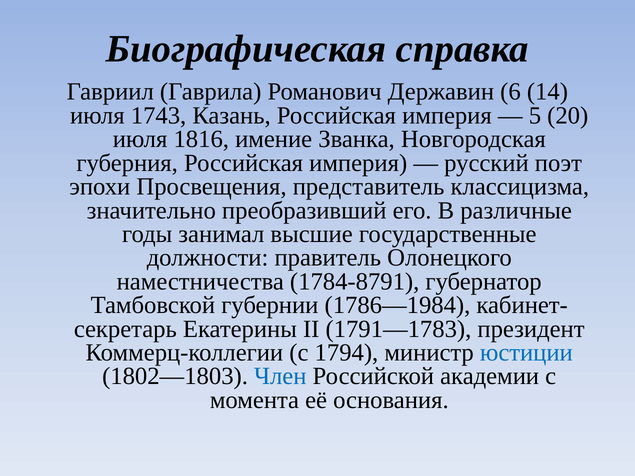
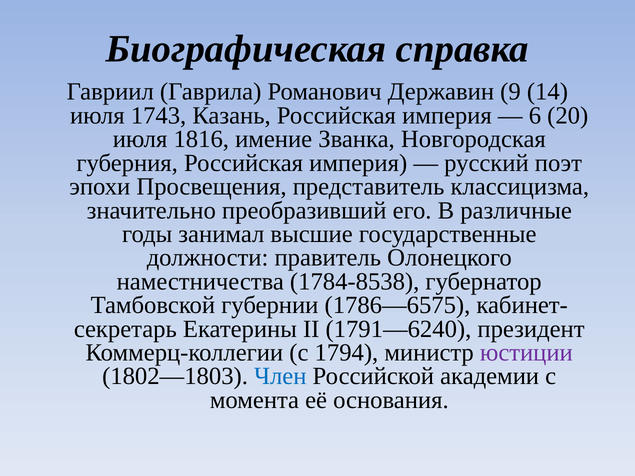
6: 6 -> 9 (511, 92)
5: 5 -> 6 (535, 116)
1784-8791: 1784-8791 -> 1784-8538 (355, 282)
1786—1984: 1786—1984 -> 1786—6575 (397, 305)
1791—1783: 1791—1783 -> 1791—6240 (398, 329)
юстиции colour: blue -> purple (526, 353)
